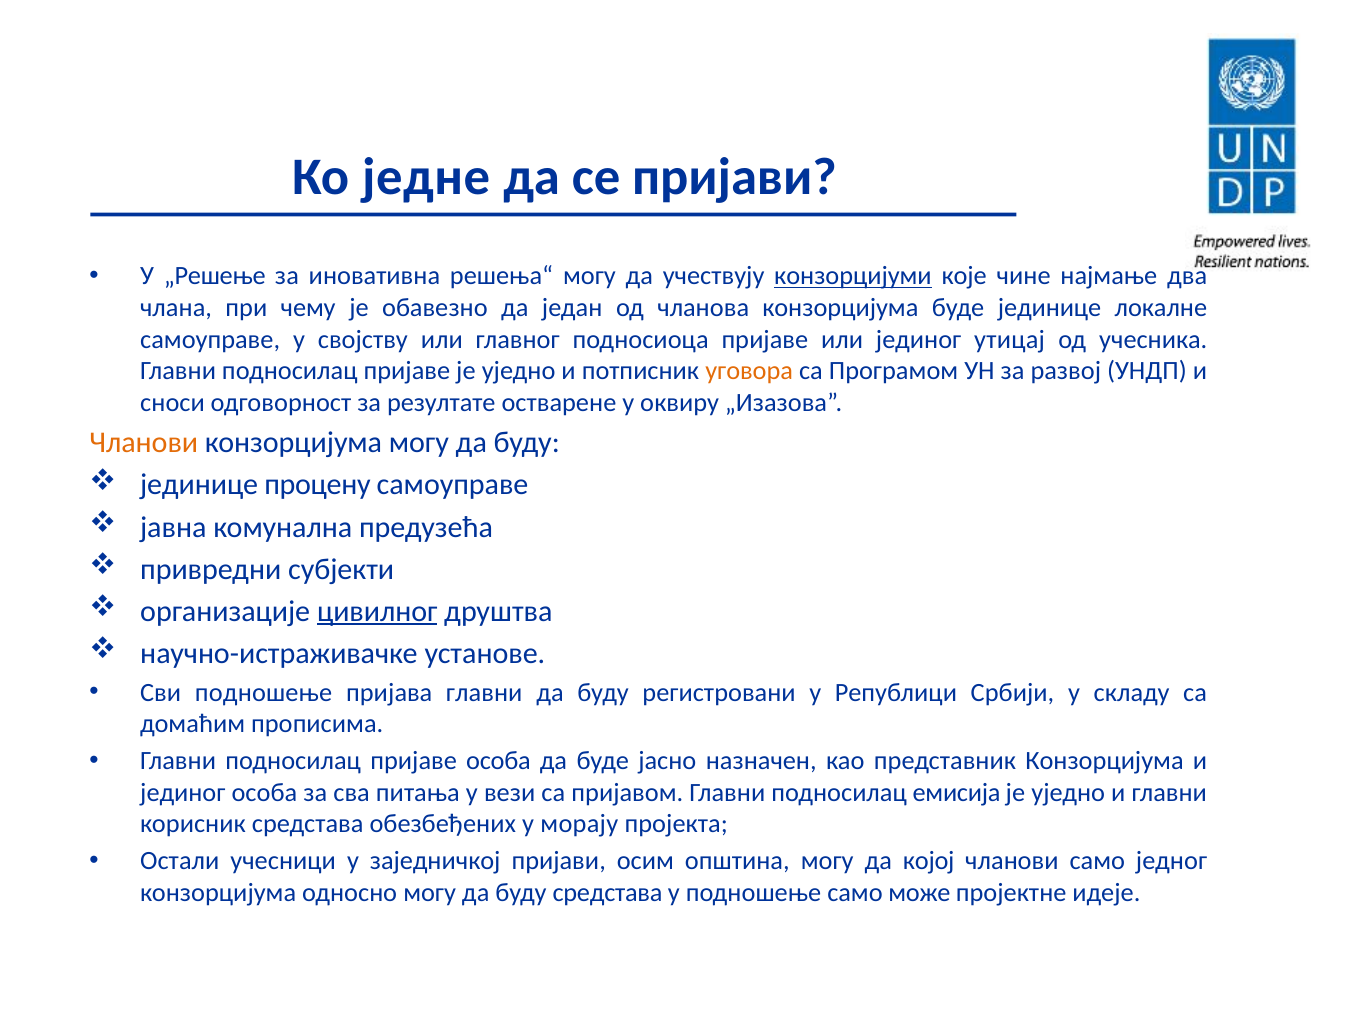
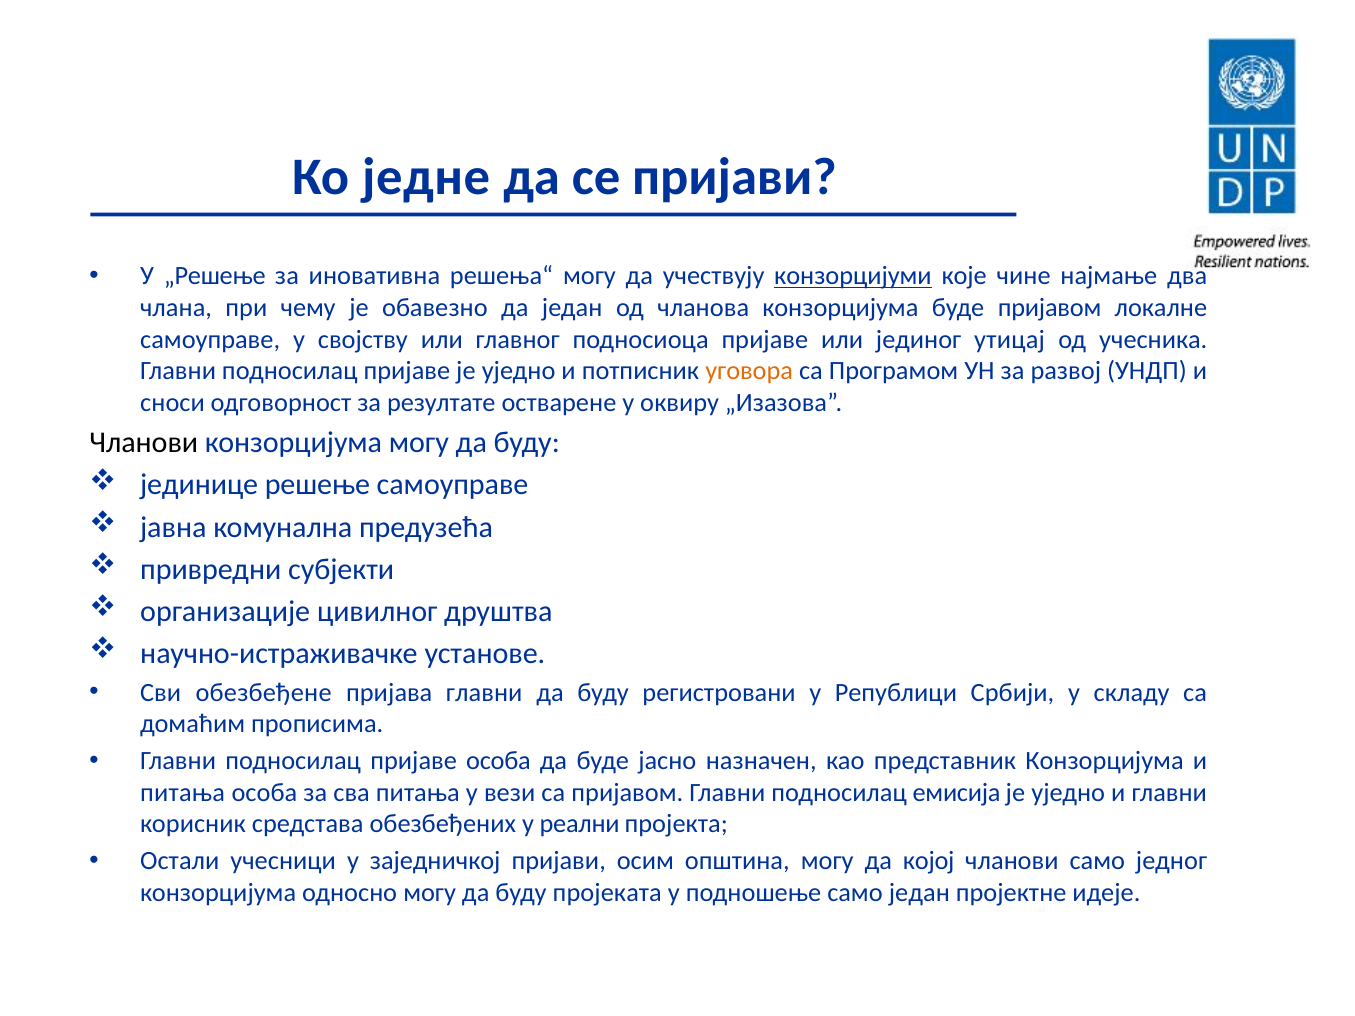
буде јединице: јединице -> пријавом (1050, 308)
Чланови colour: orange -> black (144, 443)
процену: процену -> решење (317, 485)
цивилног underline: present -> none (377, 612)
Сви подношење: подношење -> обезбеђене (264, 693)
јединог: јединог -> питања (183, 793)
морају: морају -> реални (580, 824)
буду средстава: средстава -> пројеката (607, 893)
само може: може -> један (919, 893)
